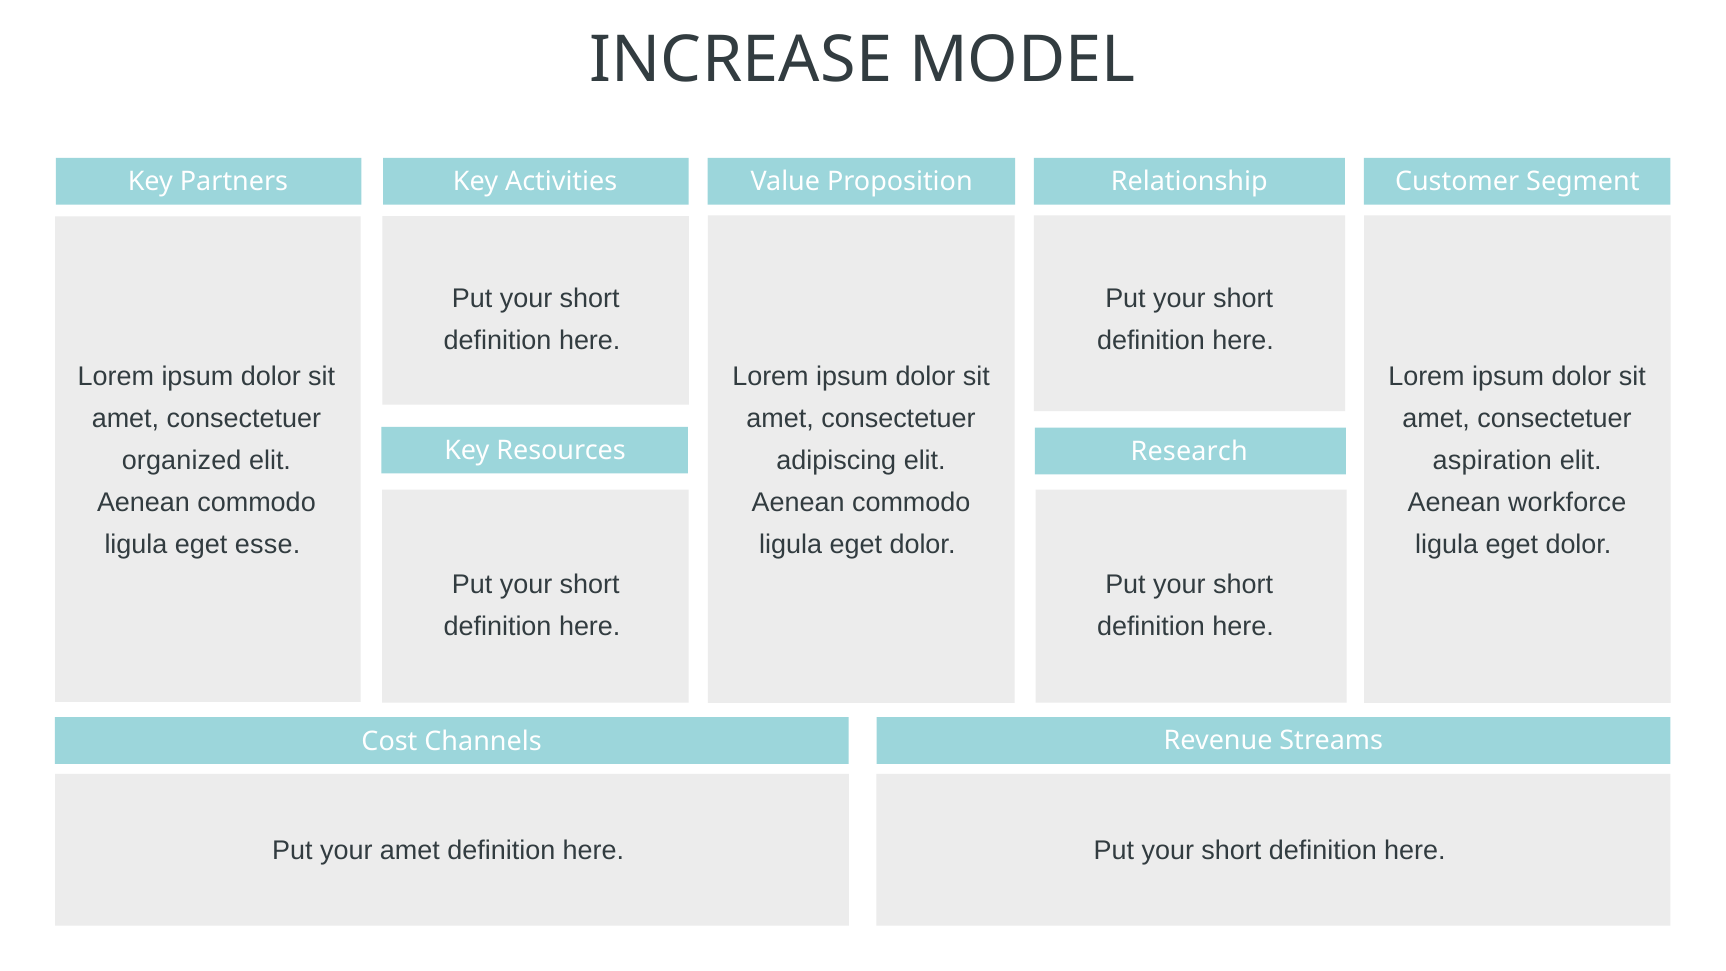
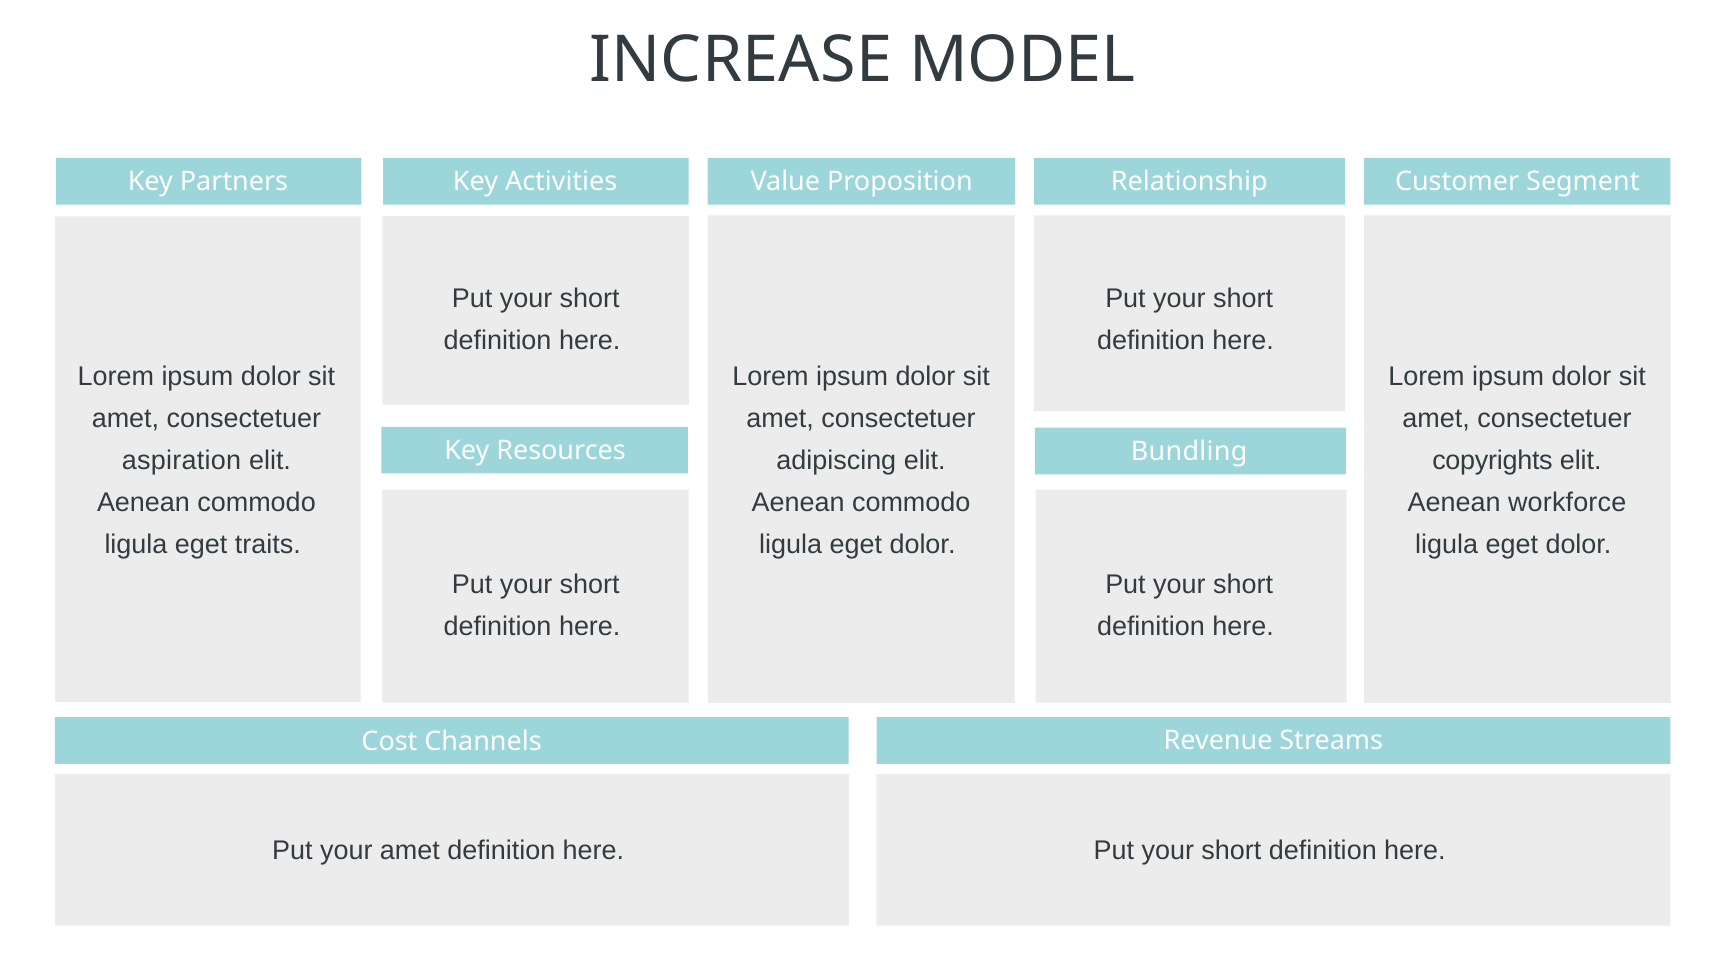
Research: Research -> Bundling (1189, 451)
organized: organized -> aspiration (182, 460)
aspiration: aspiration -> copyrights (1492, 460)
esse: esse -> traits (268, 545)
